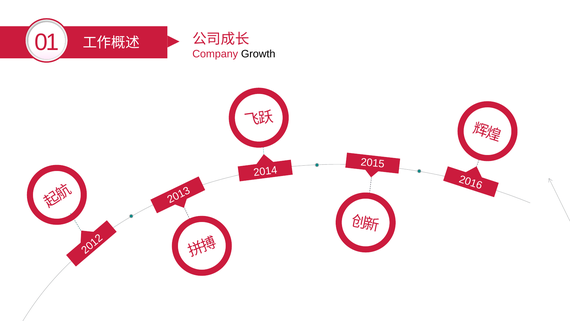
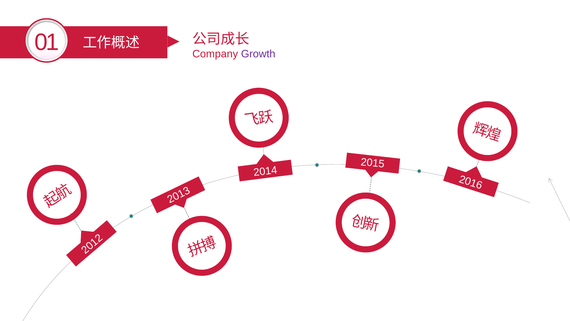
Growth colour: black -> purple (258, 54)
